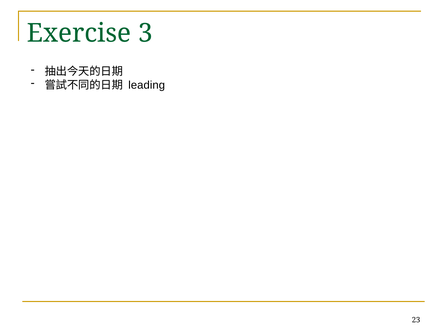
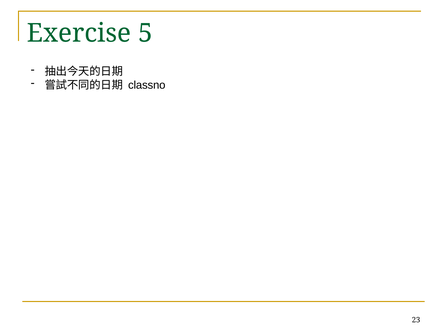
3: 3 -> 5 (145, 33)
leading: leading -> classno (147, 85)
